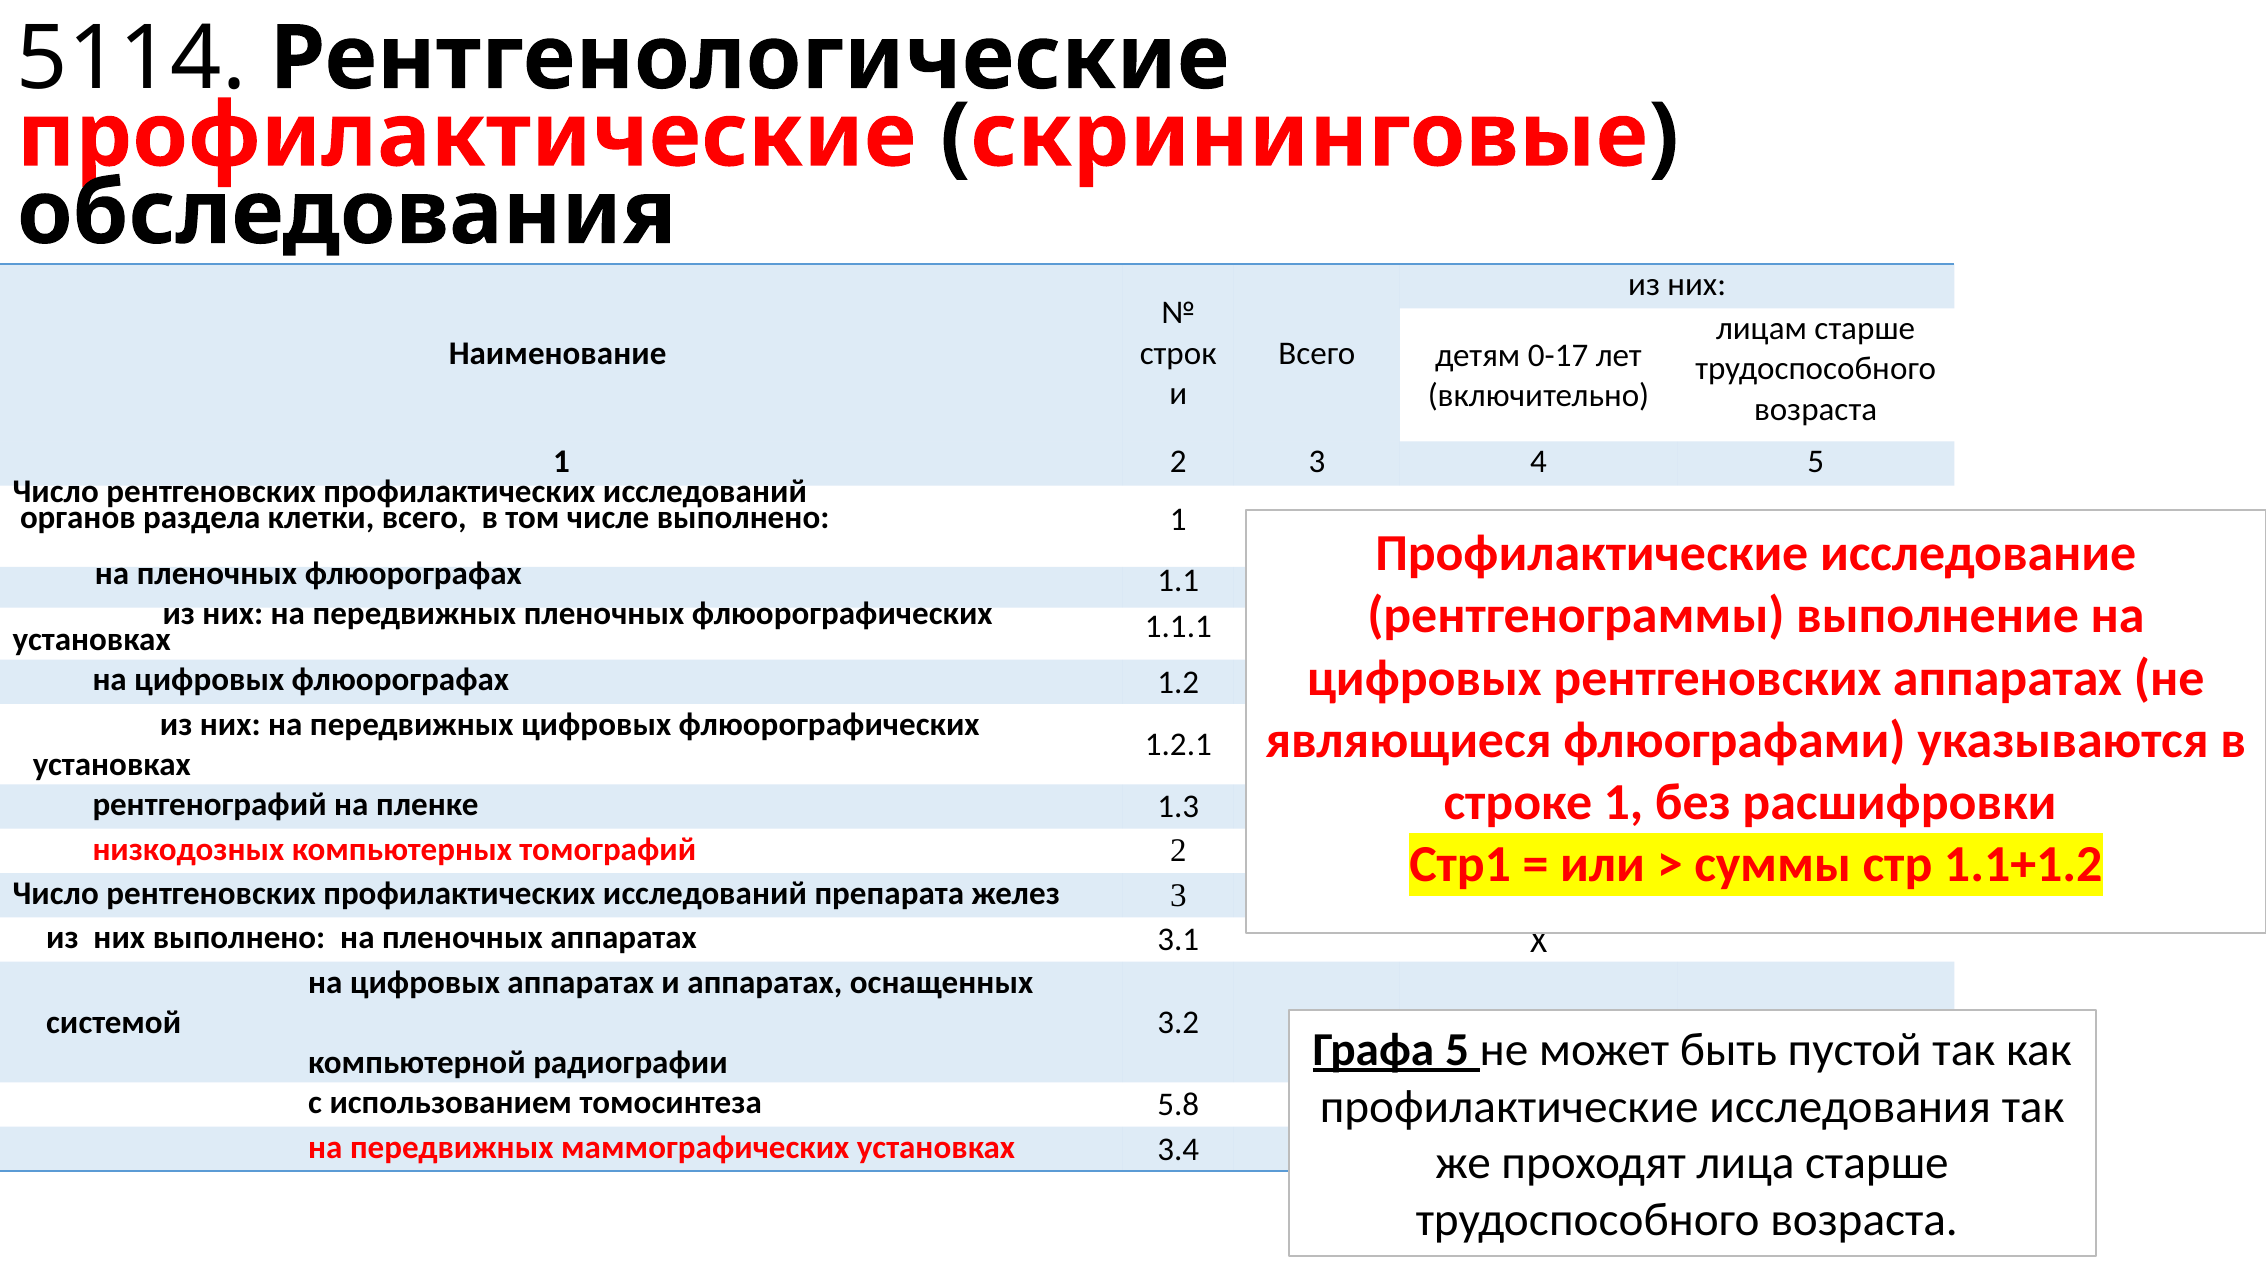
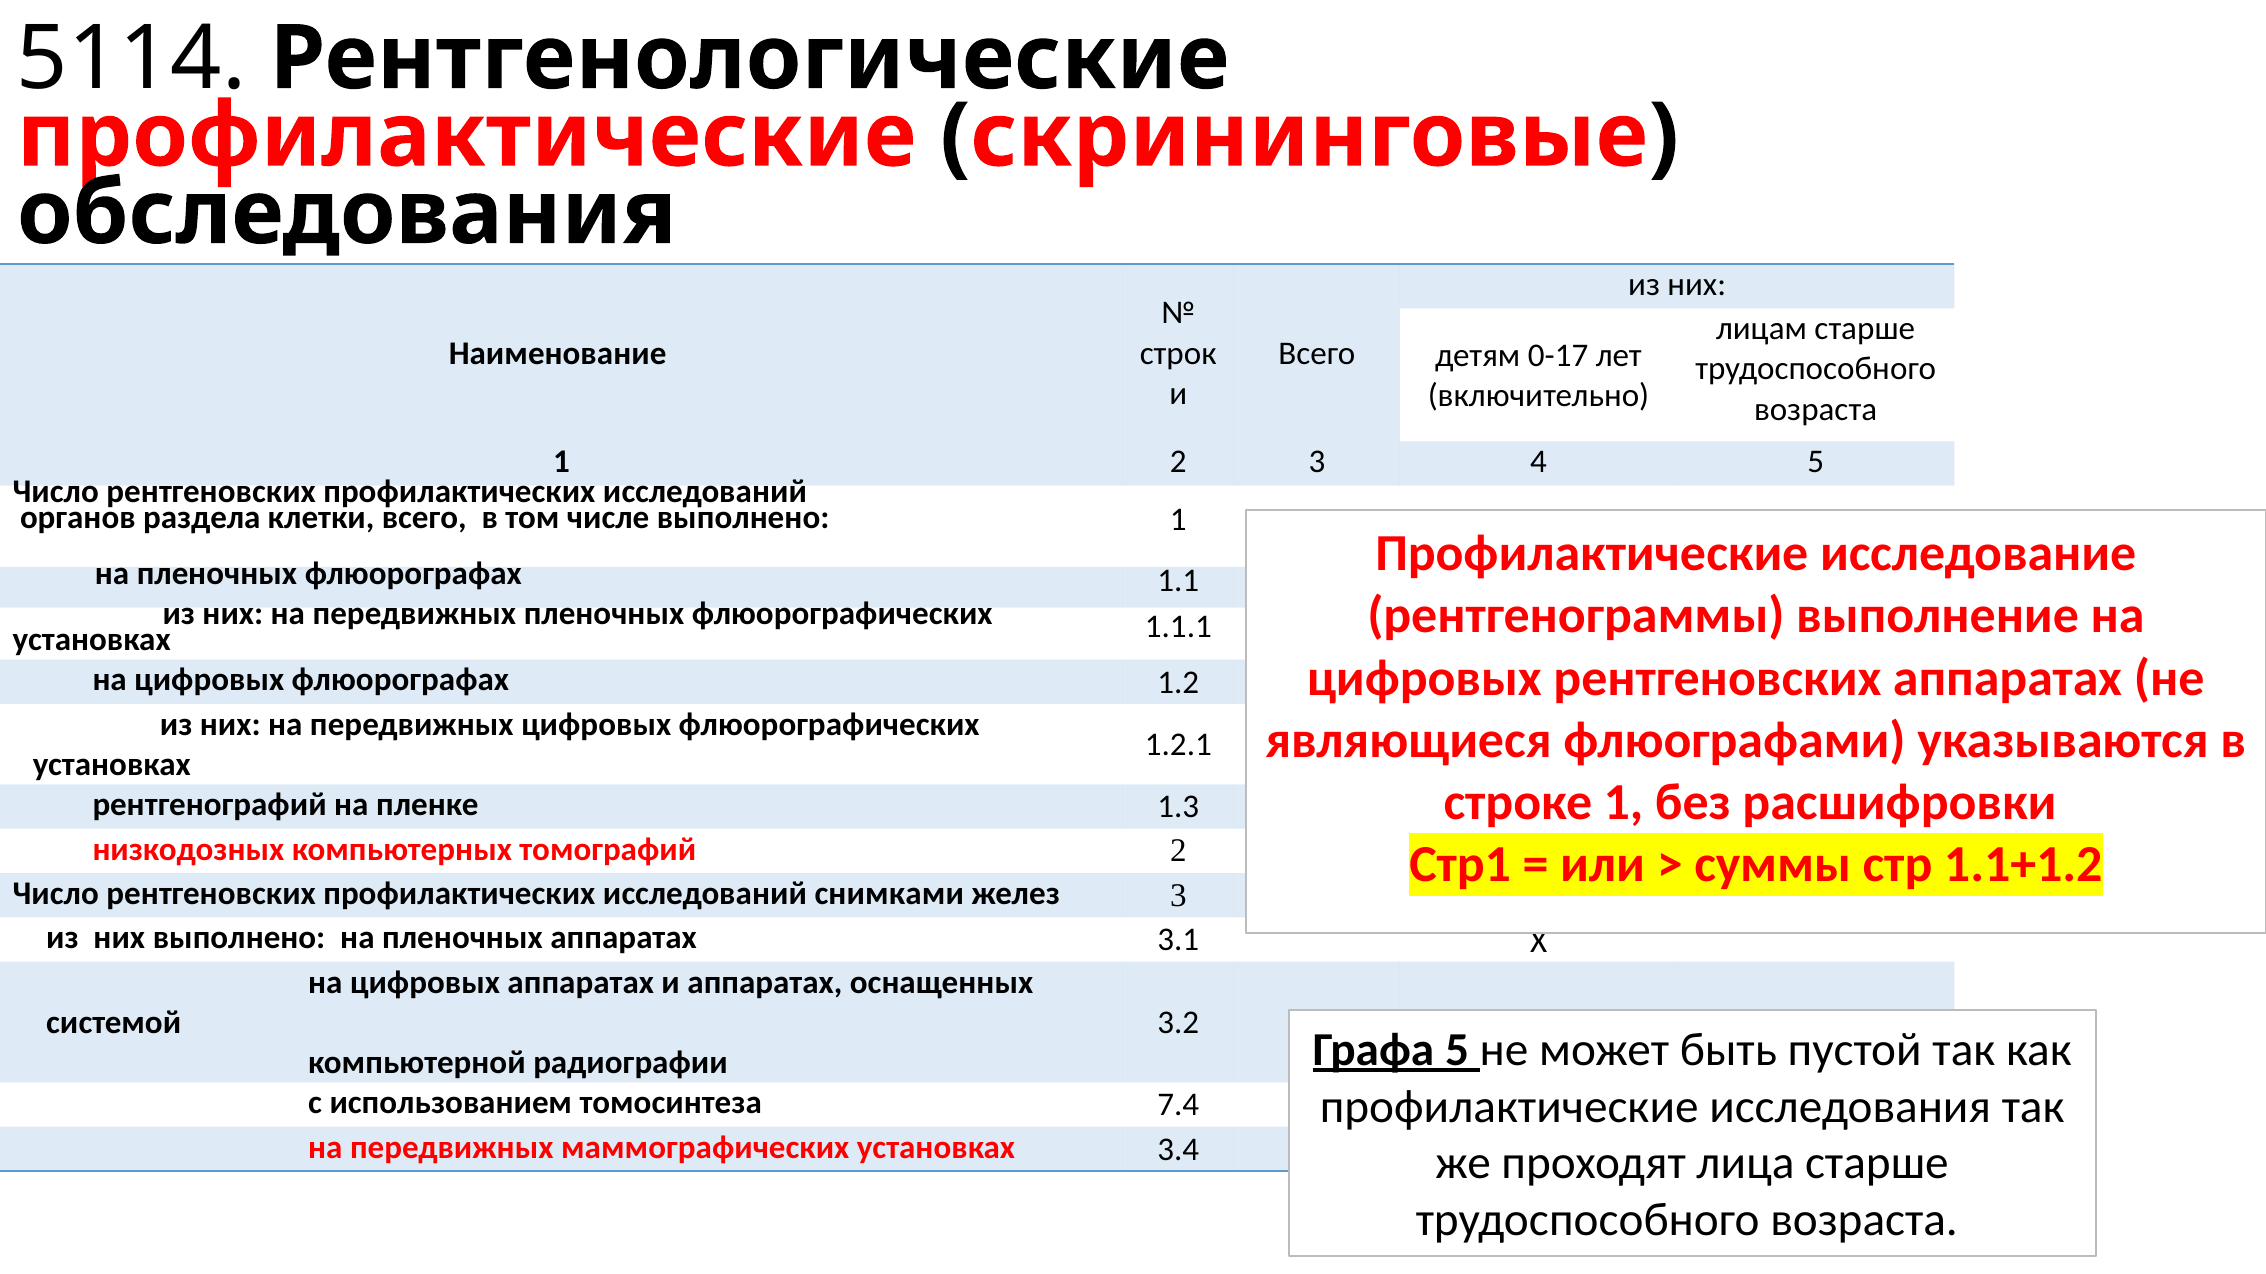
препарата: препарата -> снимками (889, 894)
5.8: 5.8 -> 7.4 (1178, 1105)
